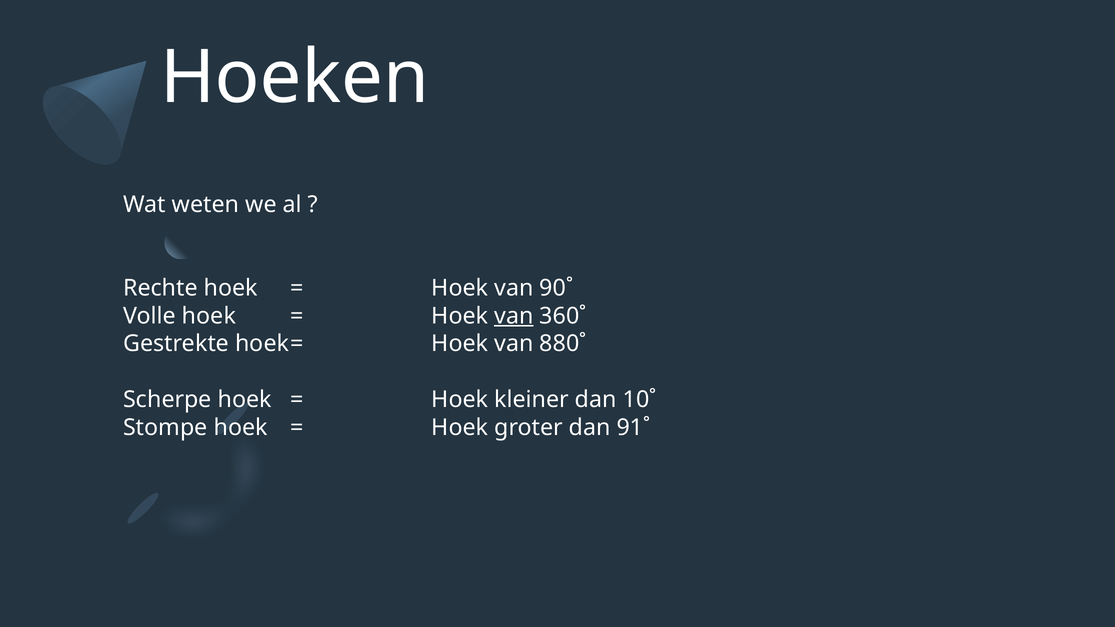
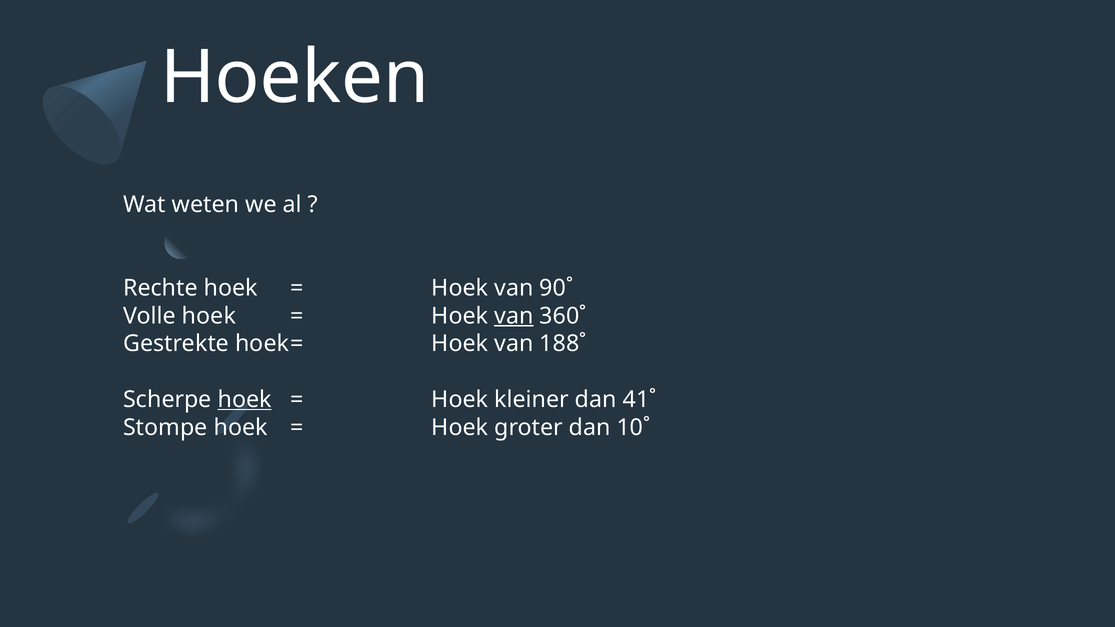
880˚: 880˚ -> 188˚ (563, 344)
hoek underline: none -> present (245, 400)
10˚: 10˚ -> 41˚ (639, 400)
91˚: 91˚ -> 10˚ (633, 428)
